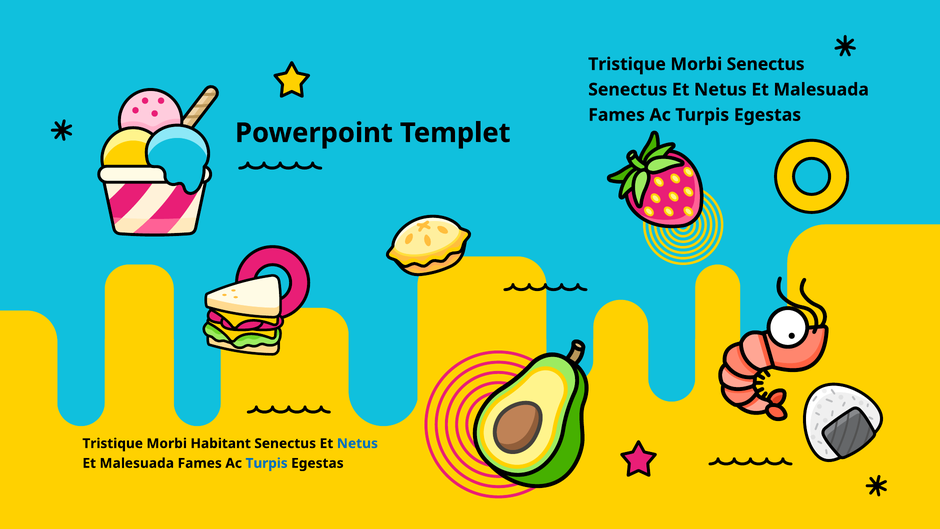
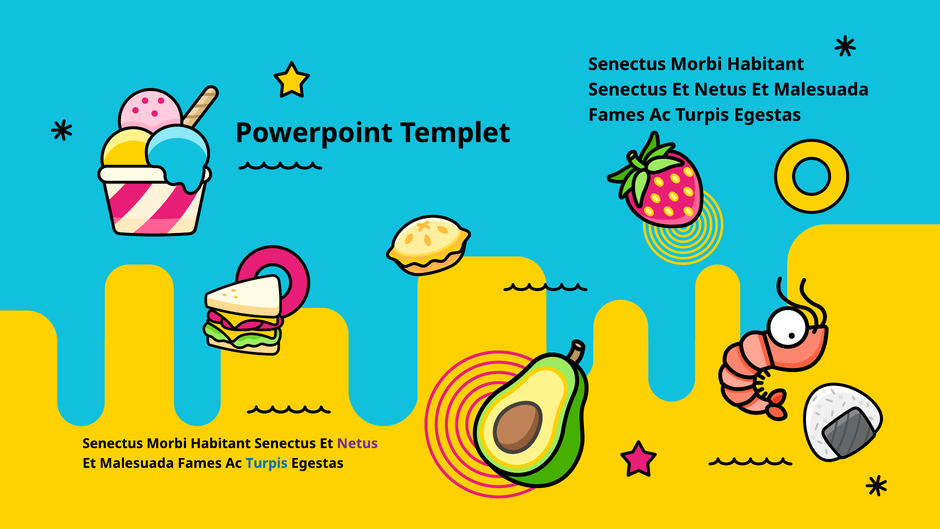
Tristique: Tristique -> Senectus (627, 64)
Senectus: Senectus -> Habitant (766, 64)
Tristique: Tristique -> Senectus (113, 443)
Netus colour: blue -> purple (357, 443)
